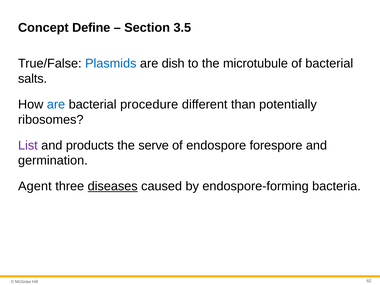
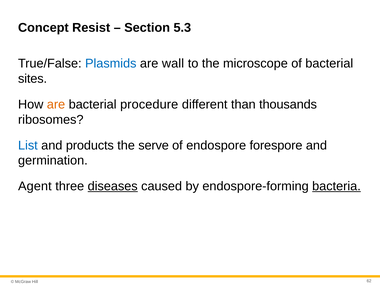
Define: Define -> Resist (91, 28)
3.5: 3.5 -> 5.3 (182, 28)
dish: dish -> wall (173, 63)
microtubule: microtubule -> microscope (255, 63)
salts: salts -> sites (33, 79)
are colour: blue -> orange (56, 104)
potentially: potentially -> thousands (288, 104)
List colour: purple -> blue (28, 145)
bacteria underline: none -> present (336, 186)
